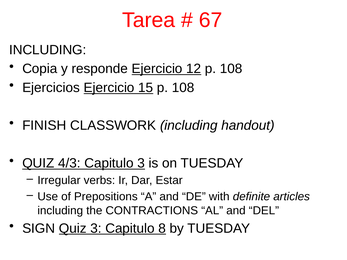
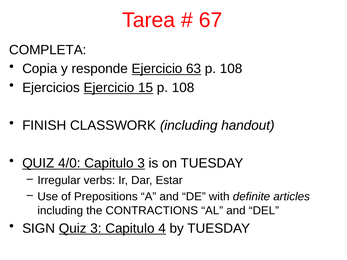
INCLUDING: INCLUDING -> COMPLETA (48, 50)
12: 12 -> 63 (194, 69)
4/3: 4/3 -> 4/0 (69, 163)
8: 8 -> 4 (162, 229)
